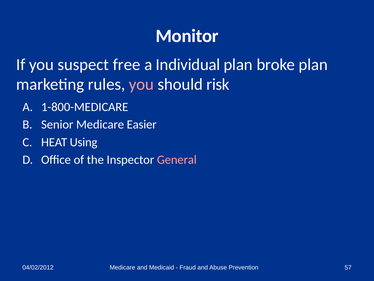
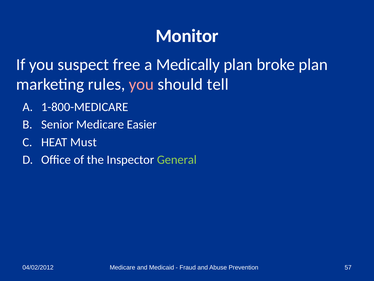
Individual: Individual -> Medically (188, 64)
risk: risk -> tell (218, 84)
Using: Using -> Must (83, 142)
General colour: pink -> light green (177, 160)
